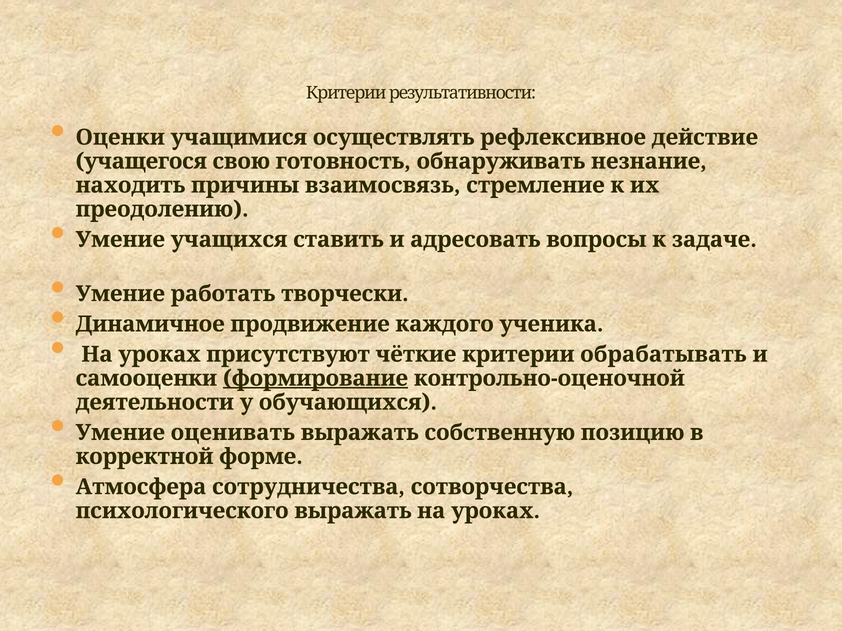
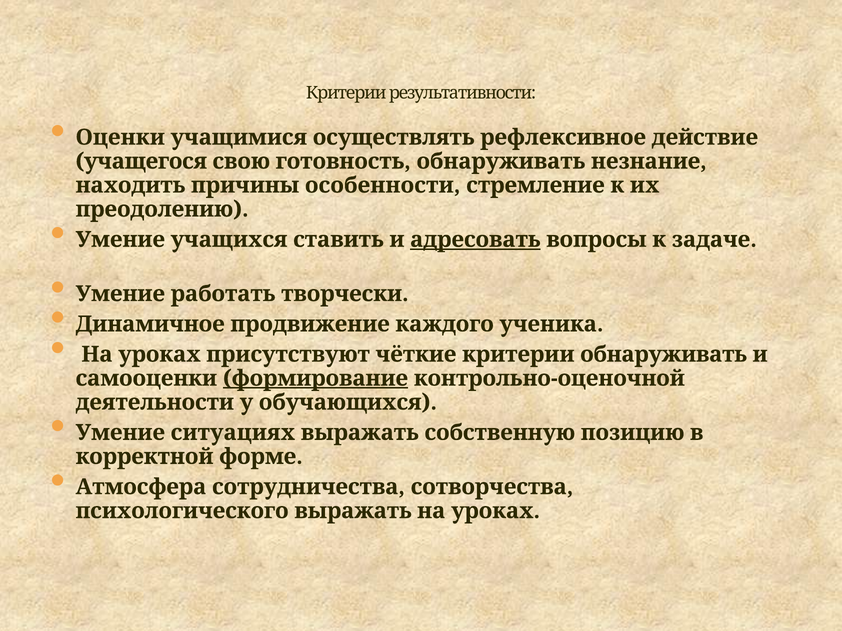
взаимосвязь: взаимосвязь -> особенности (383, 185)
адресовать underline: none -> present (475, 240)
критерии обрабатывать: обрабатывать -> обнаруживать (664, 355)
оценивать: оценивать -> ситуациях (233, 433)
